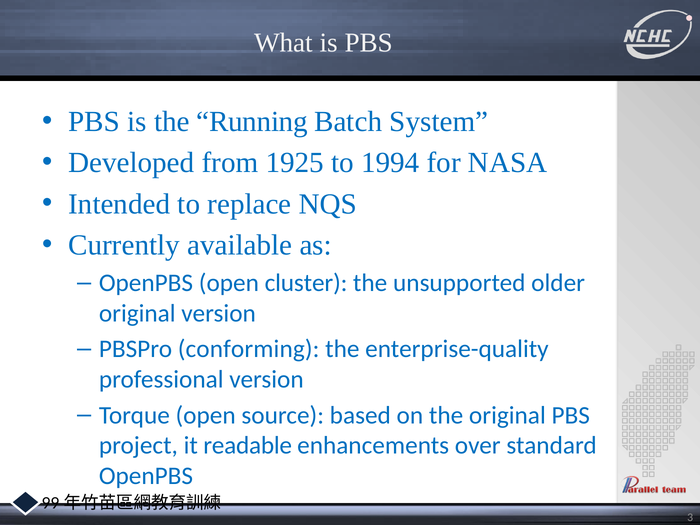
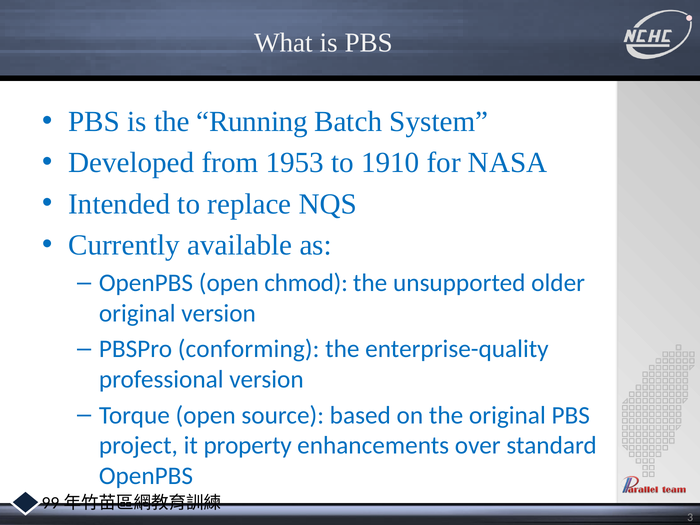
1925: 1925 -> 1953 (295, 163)
1994: 1994 -> 1910 (390, 163)
cluster: cluster -> chmod (306, 283)
readable: readable -> property (248, 446)
